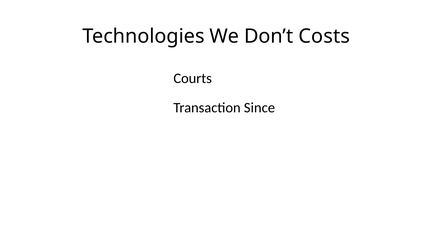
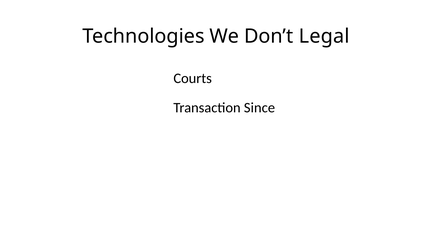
Costs: Costs -> Legal (324, 36)
